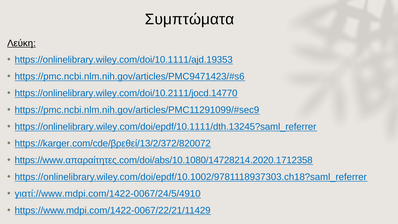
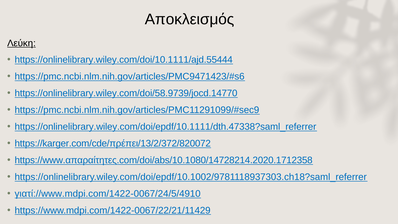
Συμπτώματα: Συμπτώματα -> Αποκλεισμός (190, 19)
https://onlinelibrary.wiley.com/doi/10.1111/ajd.19353: https://onlinelibrary.wiley.com/doi/10.1111/ajd.19353 -> https://onlinelibrary.wiley.com/doi/10.1111/ajd.55444 (124, 60)
https://onlinelibrary.wiley.com/doi/10.2111/jocd.14770: https://onlinelibrary.wiley.com/doi/10.2111/jocd.14770 -> https://onlinelibrary.wiley.com/doi/58.9739/jocd.14770 (126, 93)
https://onlinelibrary.wiley.com/doi/epdf/10.1111/dth.13245?saml_referrer: https://onlinelibrary.wiley.com/doi/epdf/10.1111/dth.13245?saml_referrer -> https://onlinelibrary.wiley.com/doi/epdf/10.1111/dth.47338?saml_referrer (165, 127)
https://karger.com/cde/βρεθεί/13/2/372/820072: https://karger.com/cde/βρεθεί/13/2/372/820072 -> https://karger.com/cde/πρέπει/13/2/372/820072 (113, 143)
